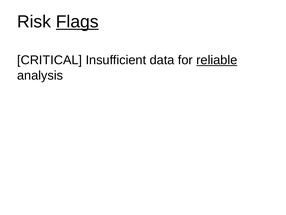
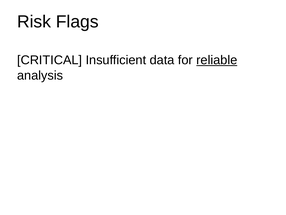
Flags underline: present -> none (77, 22)
